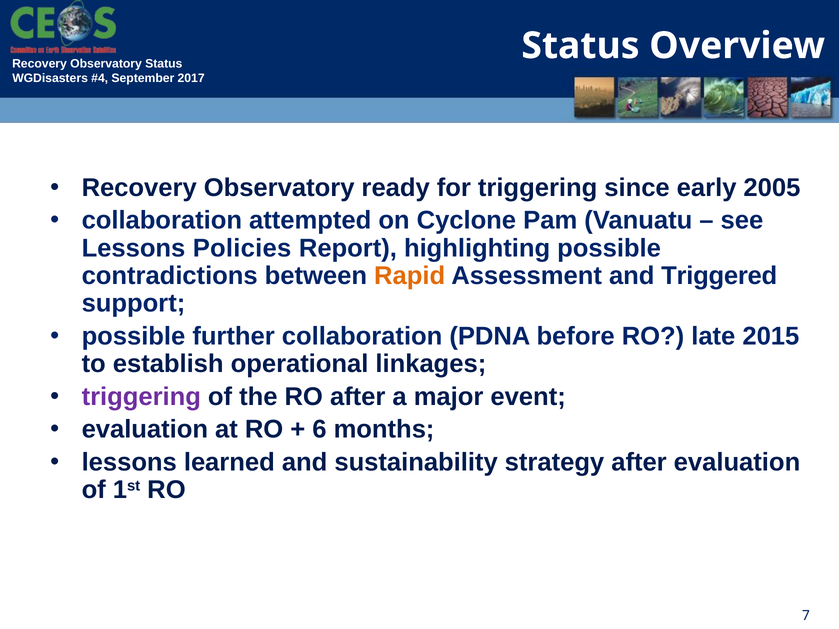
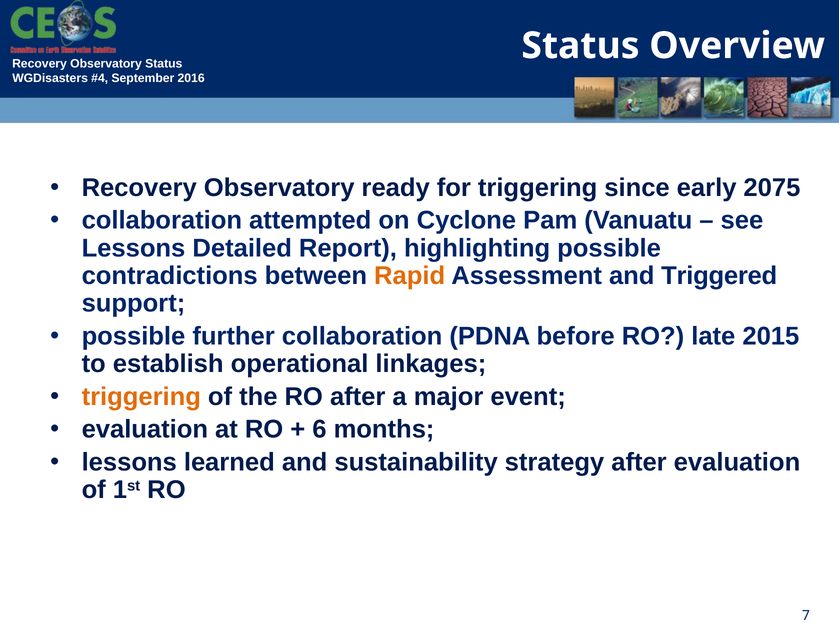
2017: 2017 -> 2016 (191, 78)
2005: 2005 -> 2075 (772, 188)
Policies: Policies -> Detailed (242, 248)
triggering colour: purple -> orange (141, 397)
